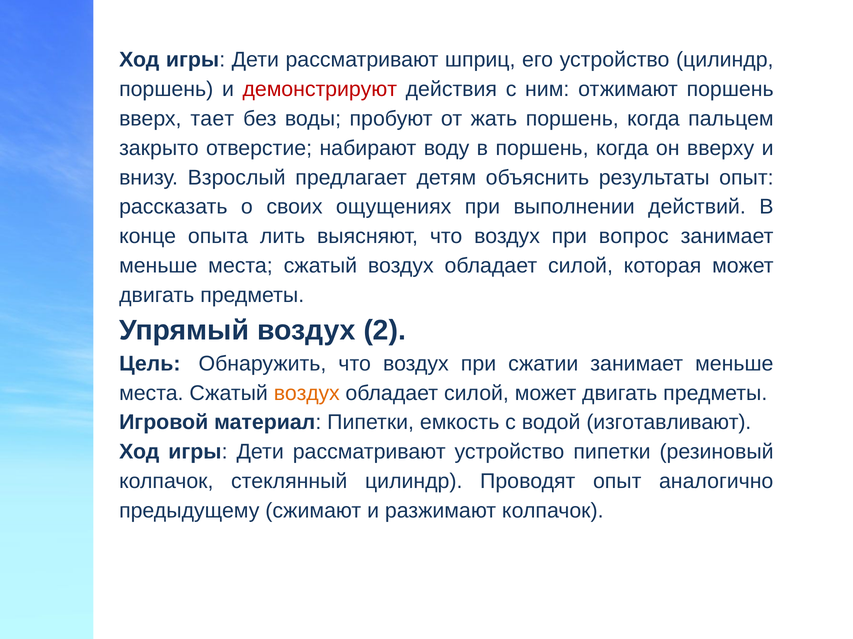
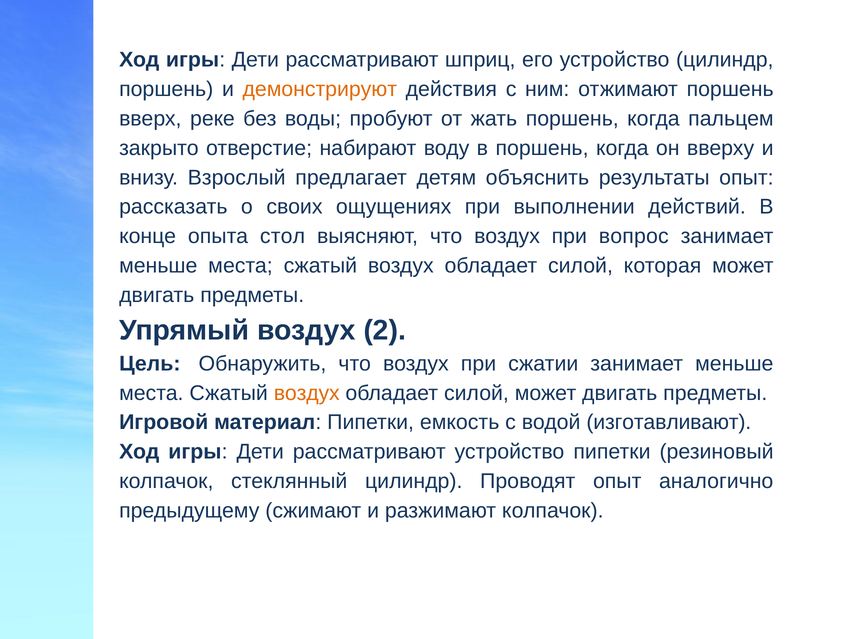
демонстрируют colour: red -> orange (320, 89)
тает: тает -> реке (212, 119)
лить: лить -> стол (283, 237)
